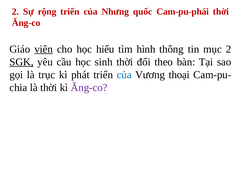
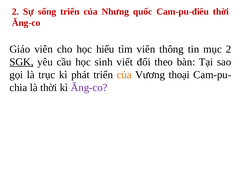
rộng: rộng -> sống (47, 12)
Cam-pu-phái: Cam-pu-phái -> Cam-pu-điêu (183, 12)
viên underline: present -> none (44, 49)
tìm hình: hình -> viên (146, 49)
sinh thời: thời -> viết (125, 62)
của colour: blue -> orange (124, 75)
